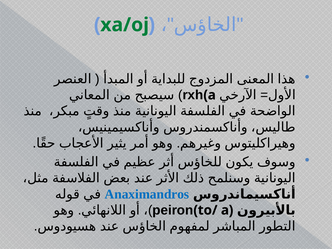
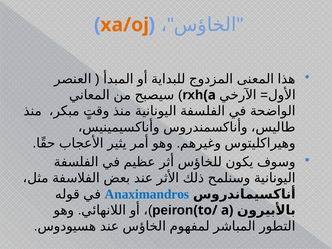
xa/oj colour: green -> orange (125, 25)
